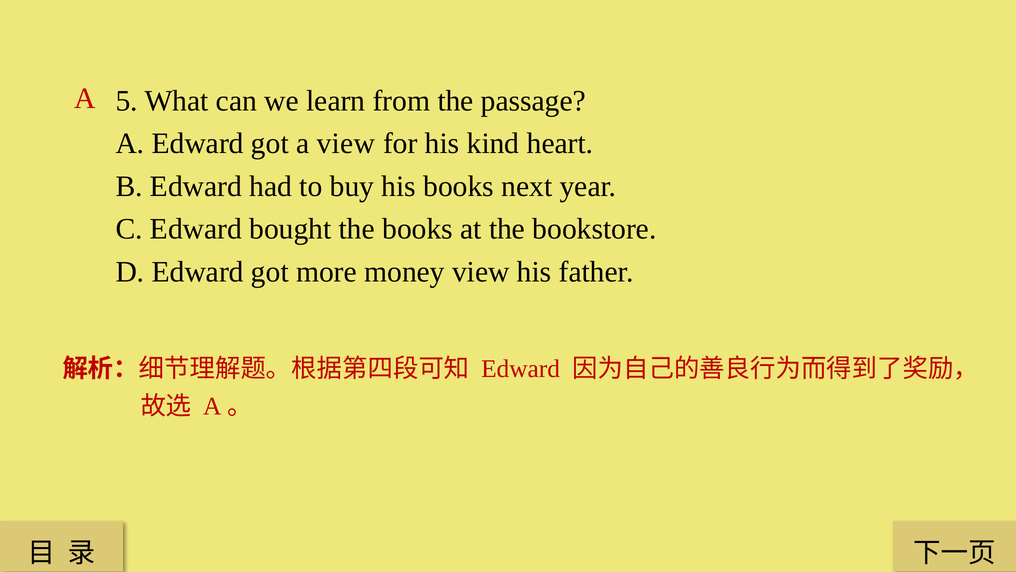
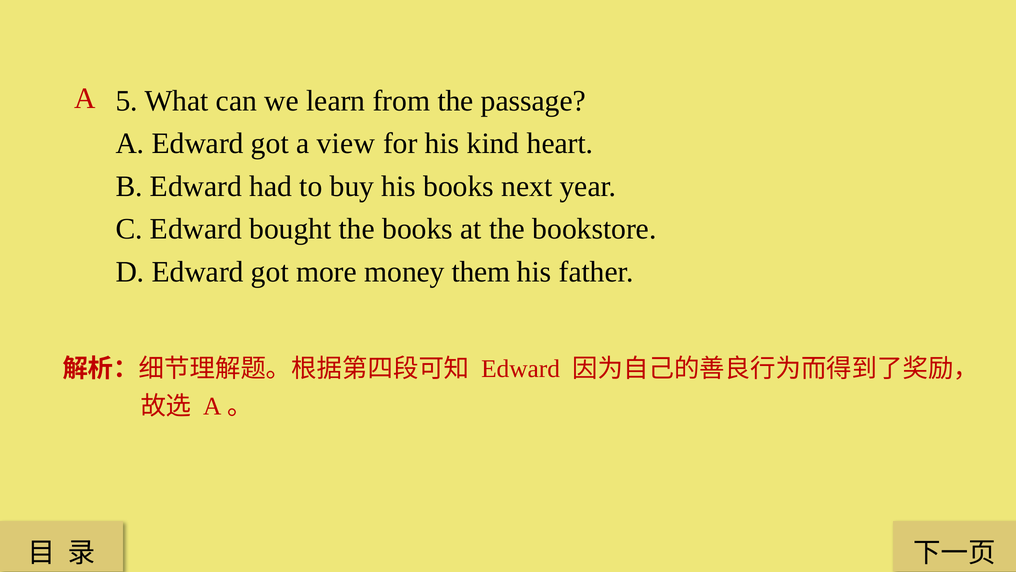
money view: view -> them (481, 272)
